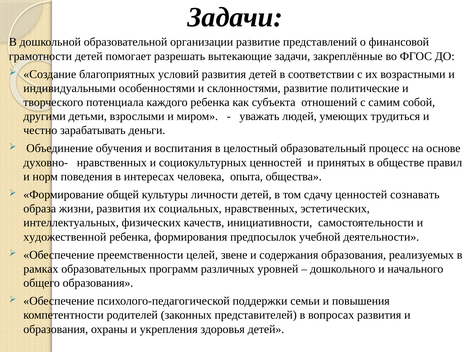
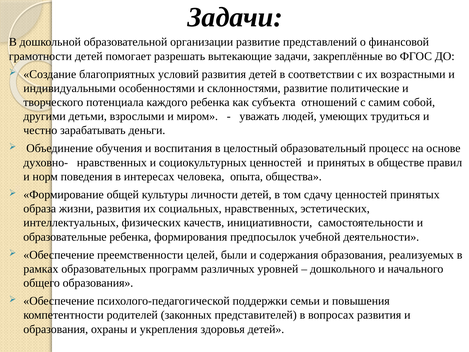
ценностей сознавать: сознавать -> принятых (415, 194)
художественной: художественной -> образовательные (65, 237)
звене: звене -> были (234, 255)
